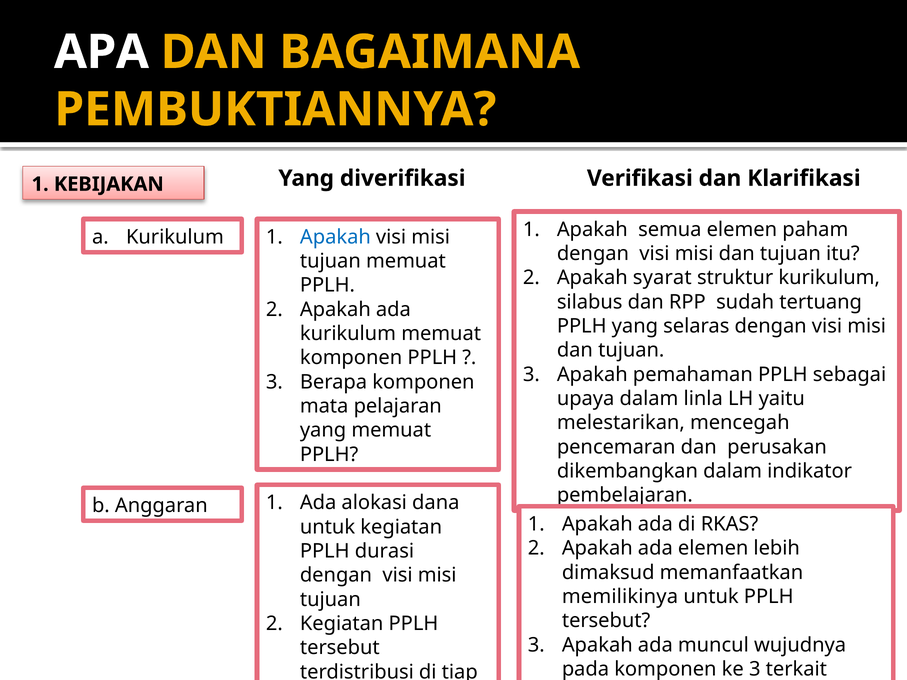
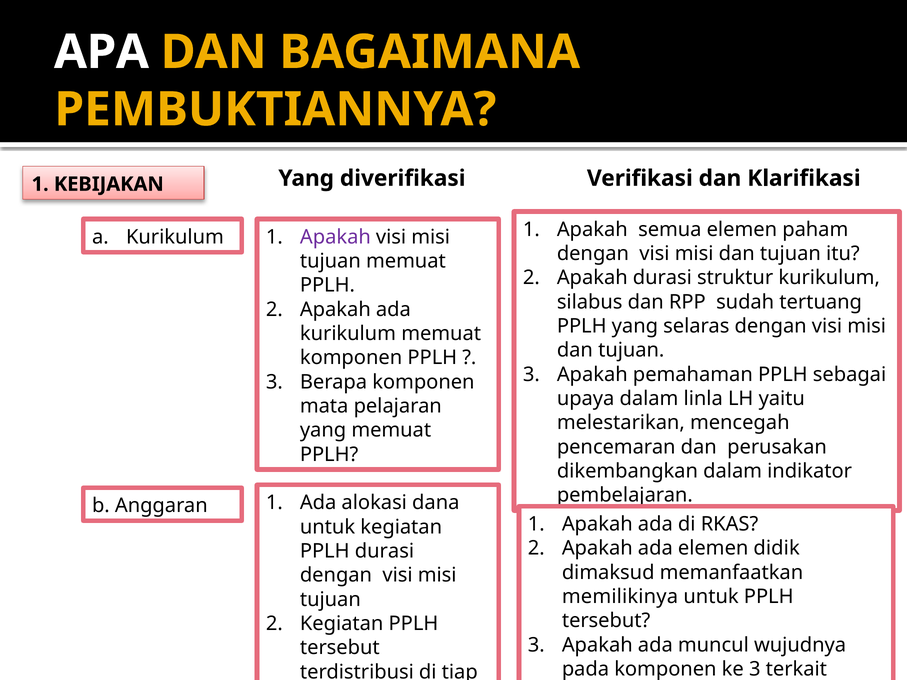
Apakah colour: blue -> purple (335, 237)
Apakah syarat: syarat -> durasi (662, 278)
lebih: lebih -> didik (777, 549)
